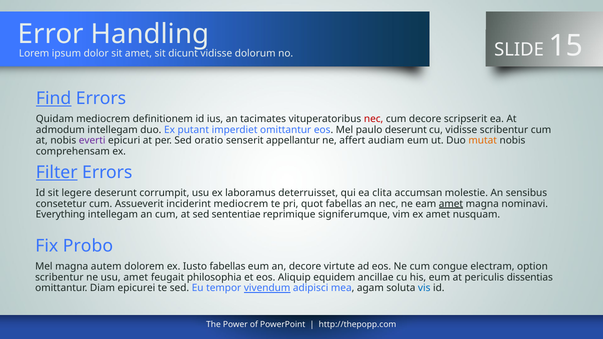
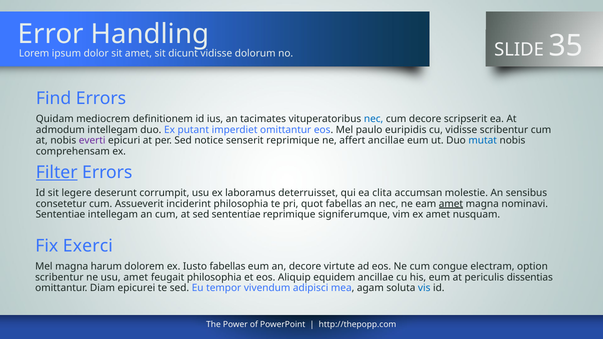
15: 15 -> 35 (566, 46)
Find underline: present -> none (54, 98)
nec colour: red -> blue (374, 119)
paulo deserunt: deserunt -> euripidis (406, 130)
oratio: oratio -> notice (209, 141)
senserit appellantur: appellantur -> reprimique (293, 141)
affert audiam: audiam -> ancillae (386, 141)
mutat colour: orange -> blue (483, 141)
inciderint mediocrem: mediocrem -> philosophia (241, 204)
Everything: Everything -> Sententiae (60, 215)
Probo: Probo -> Exerci (88, 246)
autem: autem -> harum (106, 267)
vivendum underline: present -> none (267, 288)
